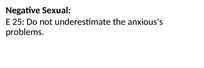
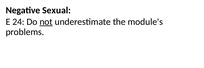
25: 25 -> 24 (18, 22)
not underline: none -> present (46, 22)
anxious's: anxious's -> module's (145, 22)
